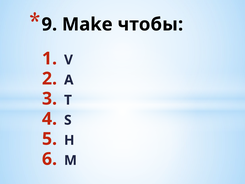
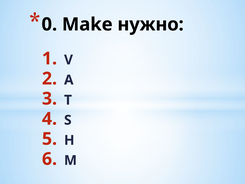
9: 9 -> 0 (49, 24)
чтобы: чтобы -> нужно (151, 24)
